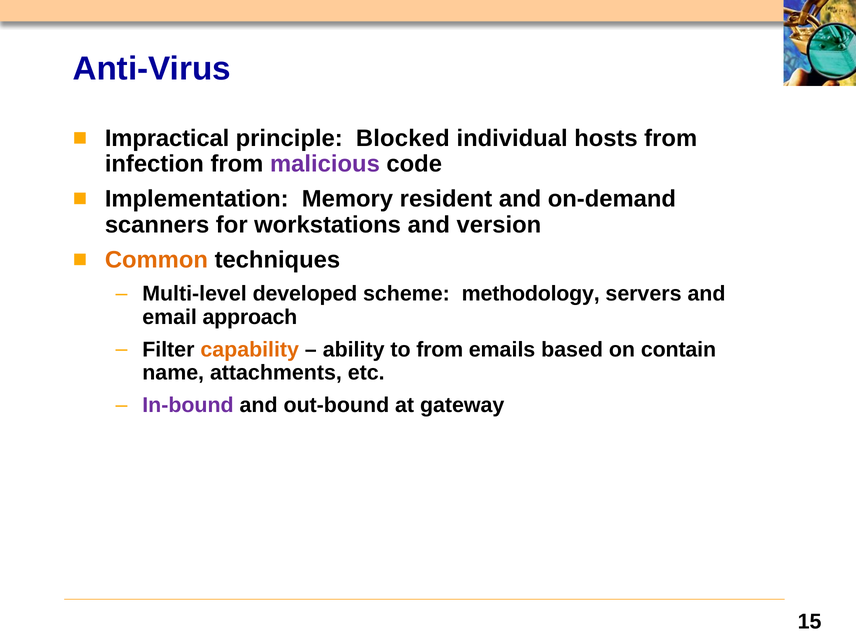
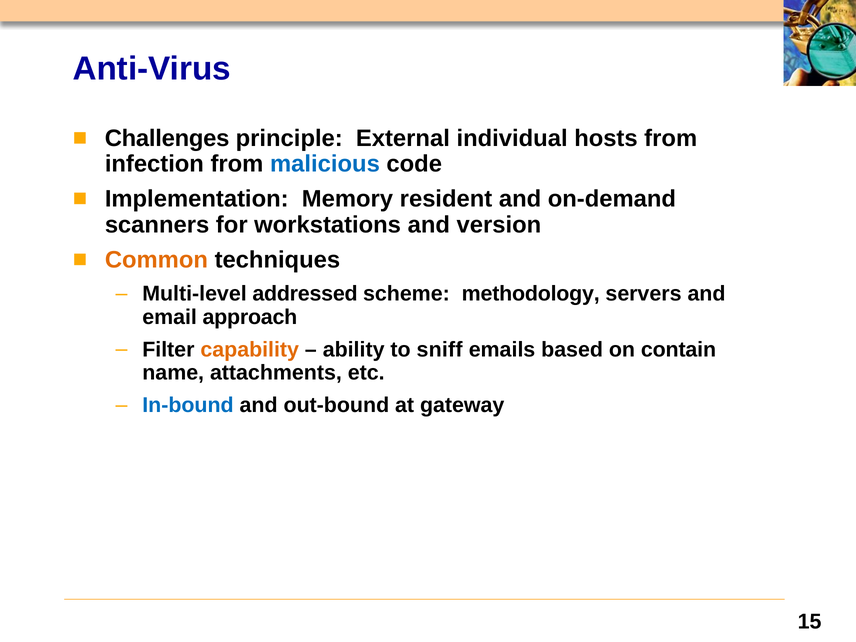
Impractical: Impractical -> Challenges (167, 138)
Blocked: Blocked -> External (403, 138)
malicious colour: purple -> blue (325, 164)
developed: developed -> addressed (305, 294)
to from: from -> sniff (440, 350)
In-bound colour: purple -> blue (188, 405)
